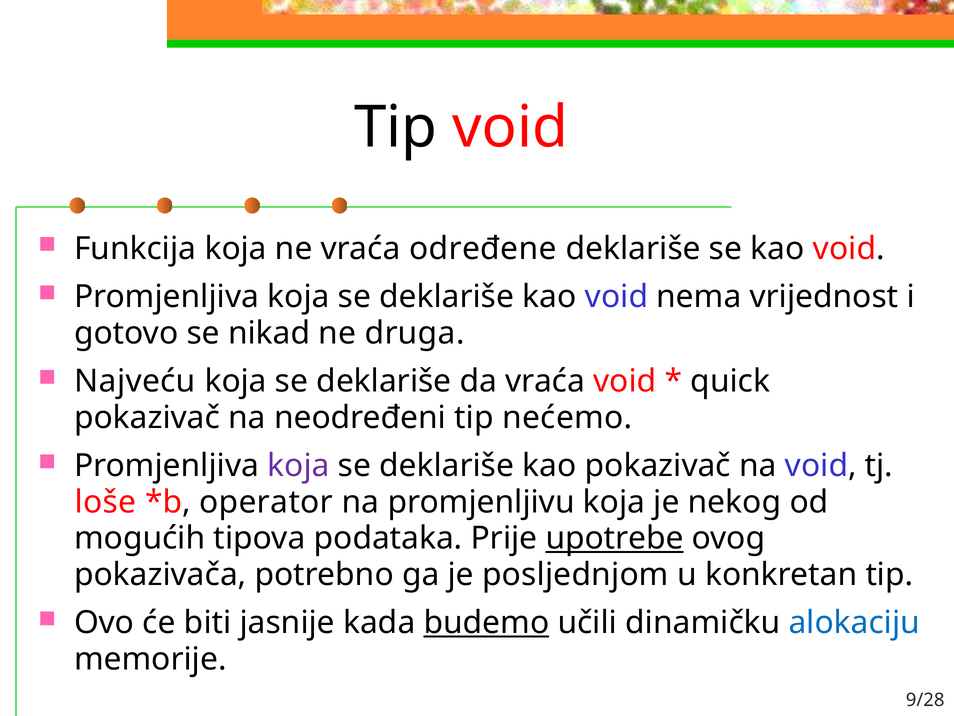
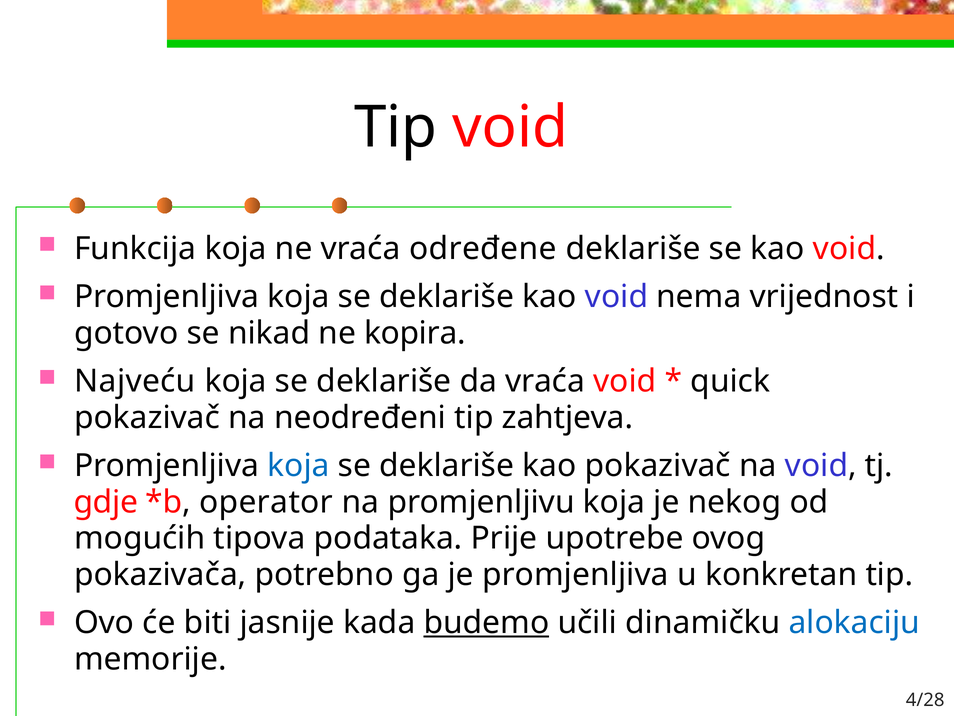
druga: druga -> kopira (415, 333)
nećemo: nećemo -> zahtjeva (568, 417)
koja colour: purple -> blue (298, 465)
loše: loše -> gdje (106, 502)
upotrebe underline: present -> none (615, 538)
je posljednjom: posljednjom -> promjenljiva (575, 574)
9/28: 9/28 -> 4/28 (925, 699)
